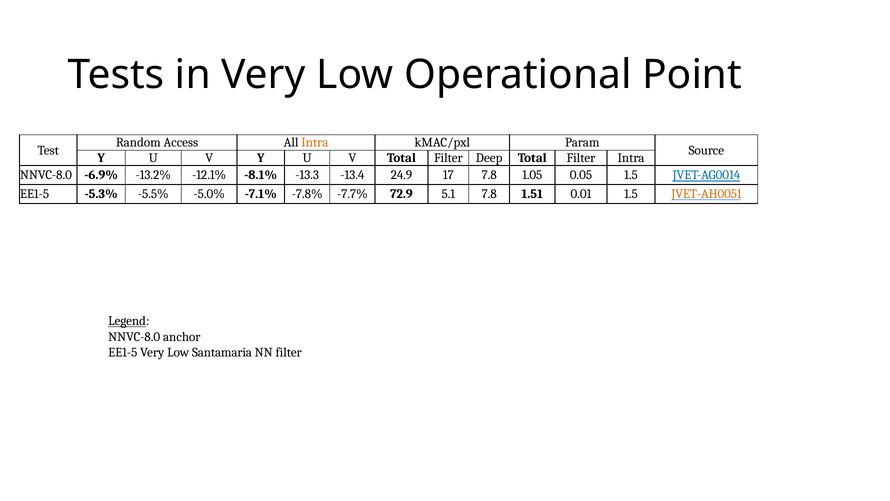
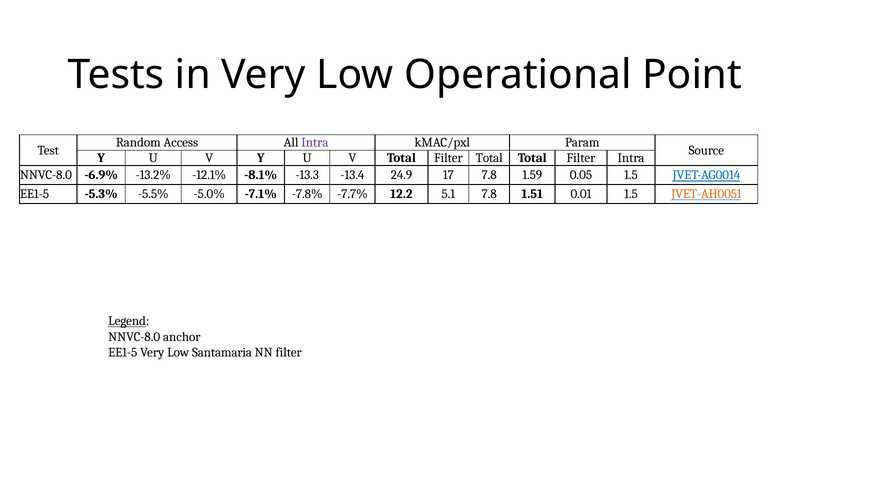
Intra colour: orange -> purple (315, 143)
Filter Deep: Deep -> Total (489, 158)
1.05: 1.05 -> 1.59 (532, 175)
72.9: 72.9 -> 12.2 (401, 194)
